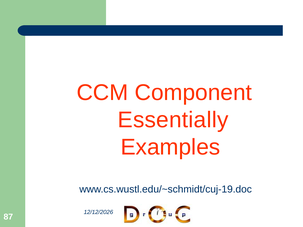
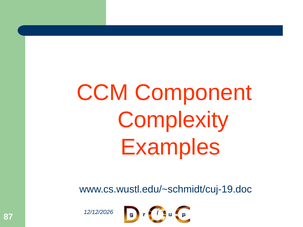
Essentially: Essentially -> Complexity (173, 120)
